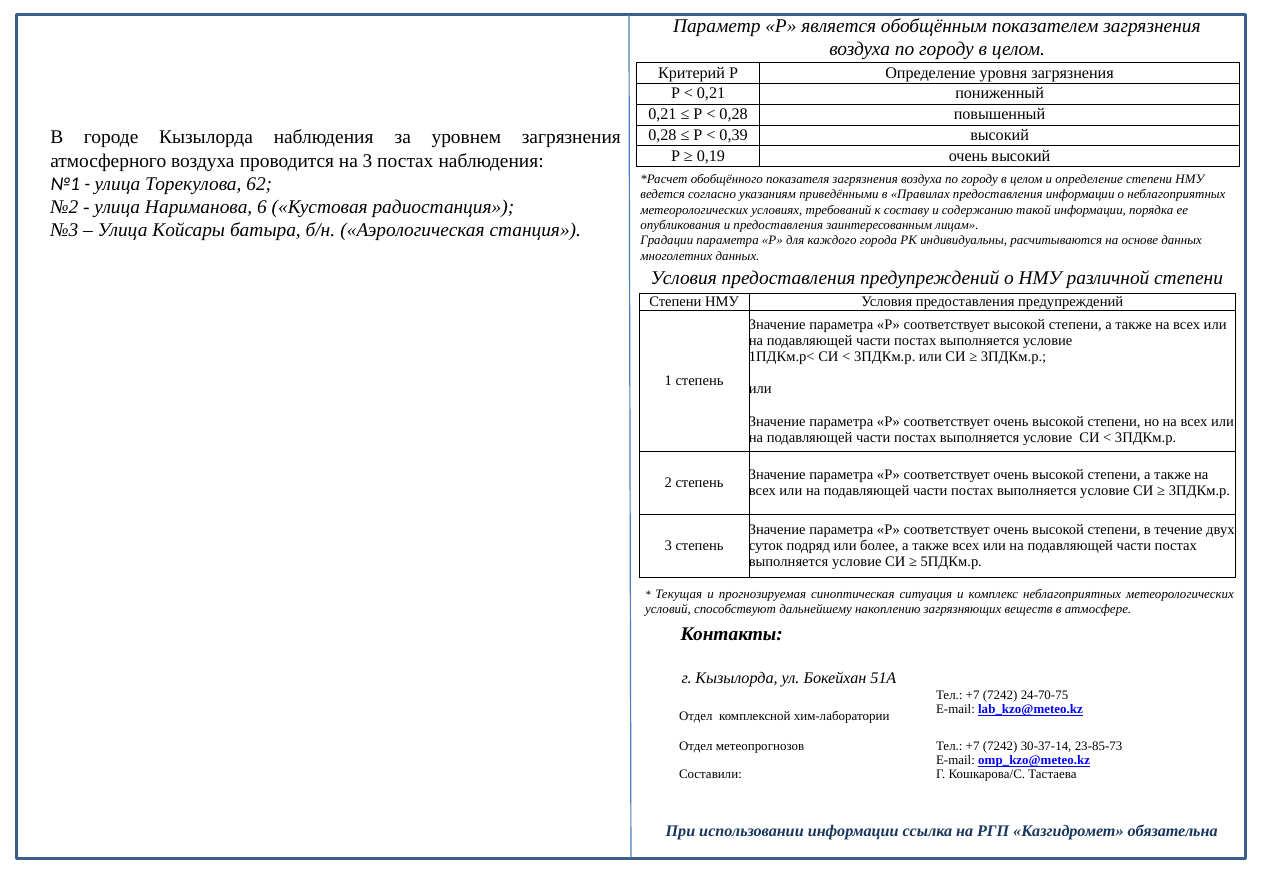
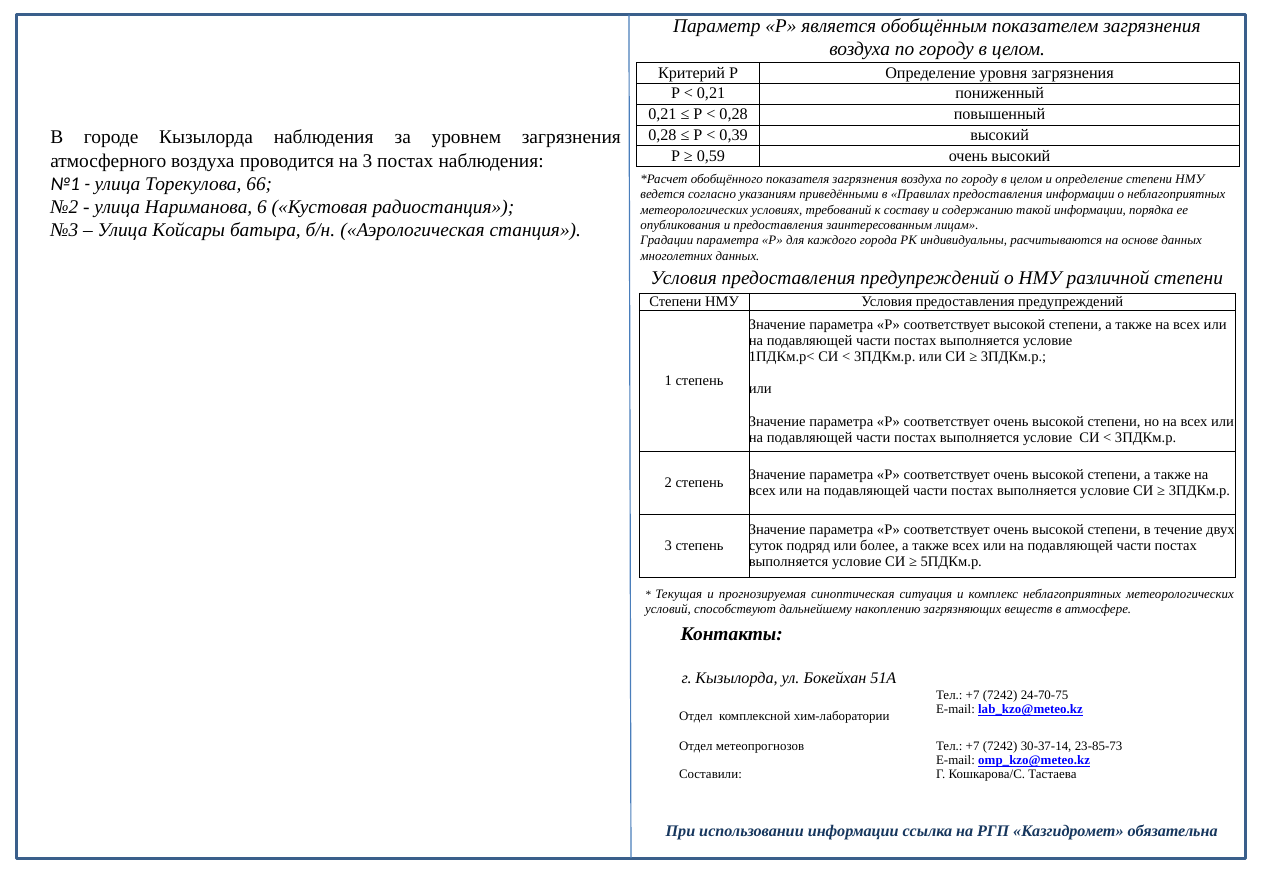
0,19: 0,19 -> 0,59 (711, 156)
62: 62 -> 66 (259, 184)
